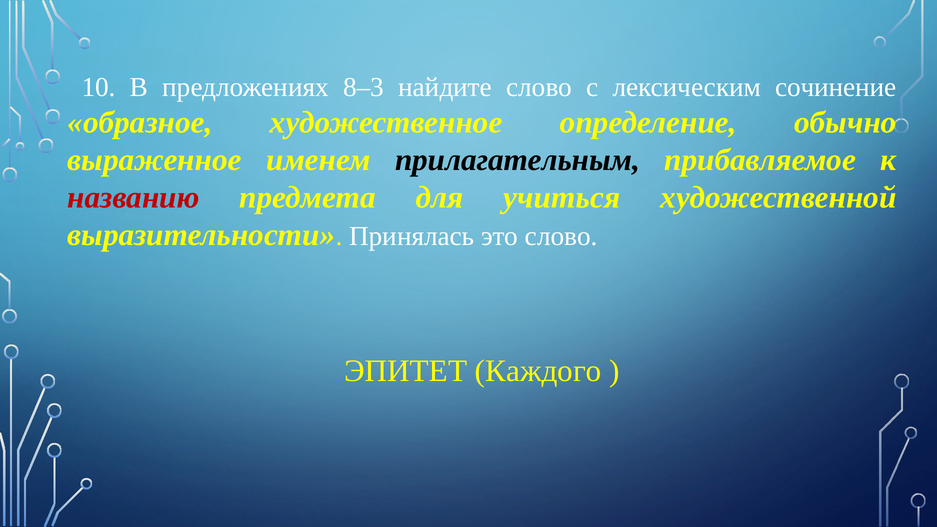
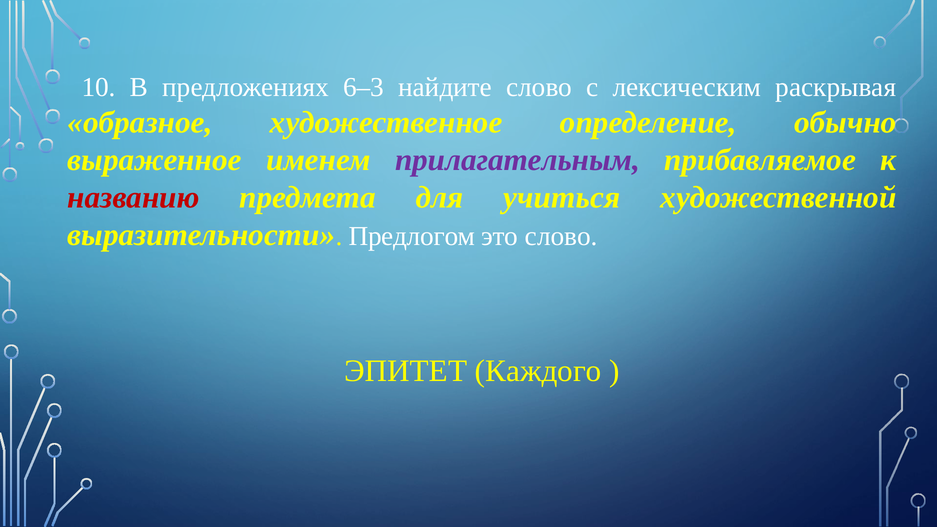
8–3: 8–3 -> 6–3 (364, 87)
сочинение: сочинение -> раскрывая (836, 87)
прилагательным colour: black -> purple (517, 160)
Принялась: Принялась -> Предлогом (412, 236)
